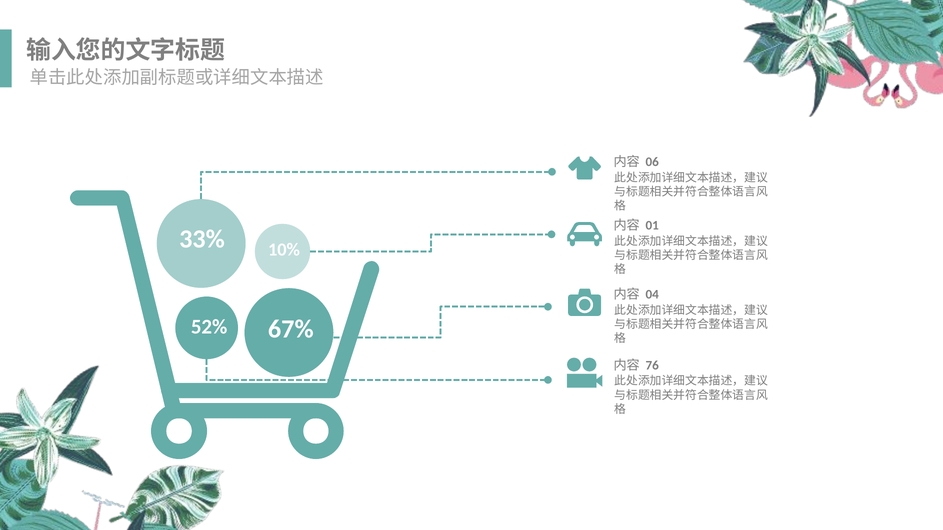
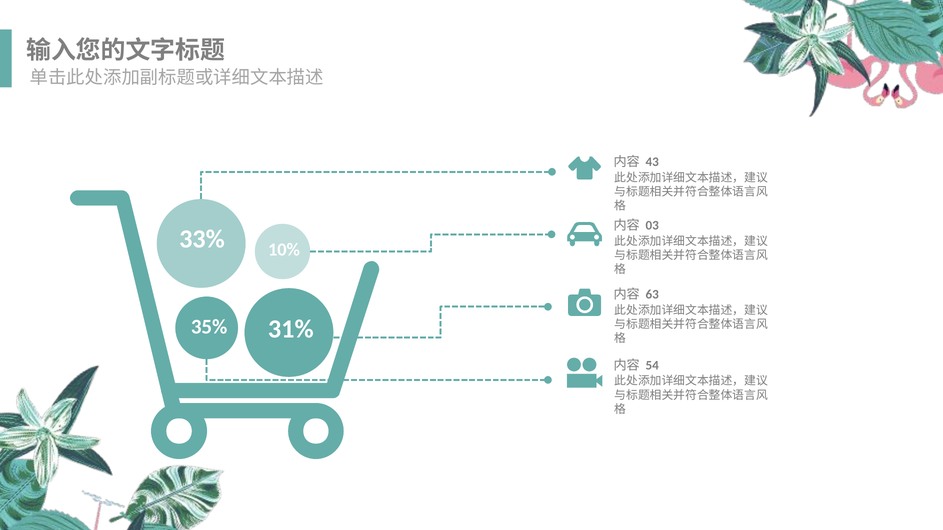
06: 06 -> 43 (652, 162)
01: 01 -> 03 (652, 226)
04: 04 -> 63 (652, 295)
52%: 52% -> 35% (209, 327)
67%: 67% -> 31% (291, 330)
76: 76 -> 54 (652, 366)
